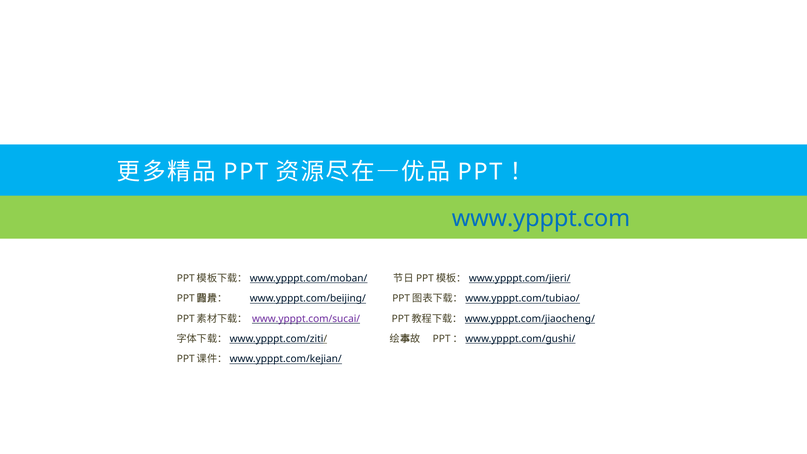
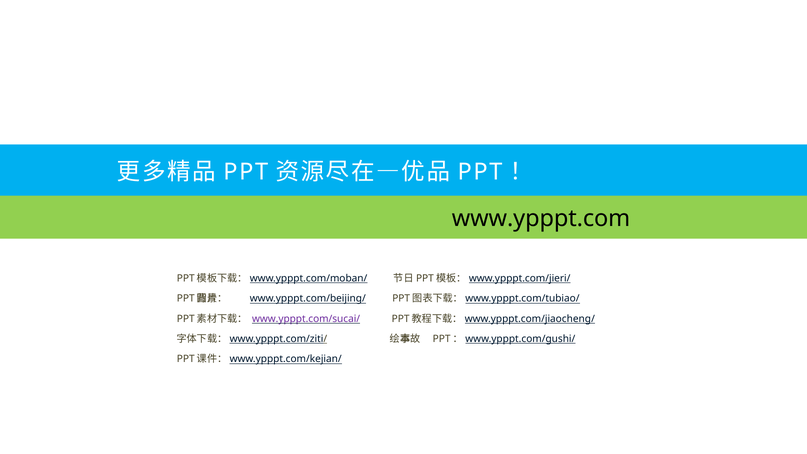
www.ypppt.com colour: blue -> black (541, 219)
